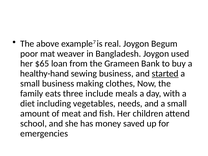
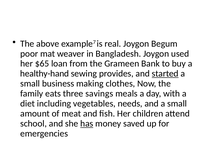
sewing business: business -> provides (116, 74)
include: include -> savings (99, 94)
has underline: none -> present (87, 124)
